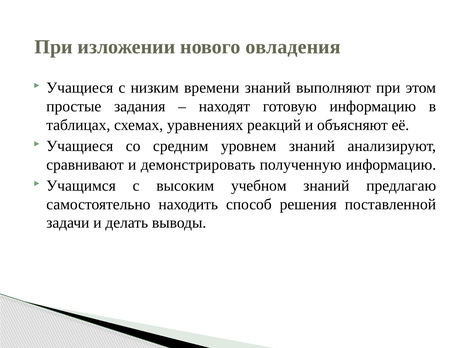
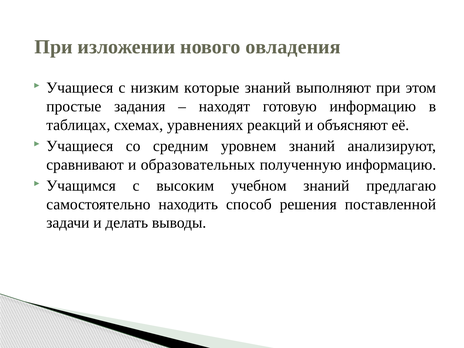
времени: времени -> которые (212, 88)
демонстрировать: демонстрировать -> образовательных (198, 165)
